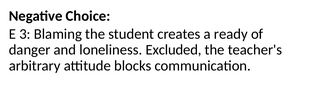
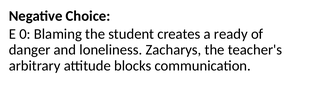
3: 3 -> 0 (25, 34)
Excluded: Excluded -> Zacharys (173, 50)
